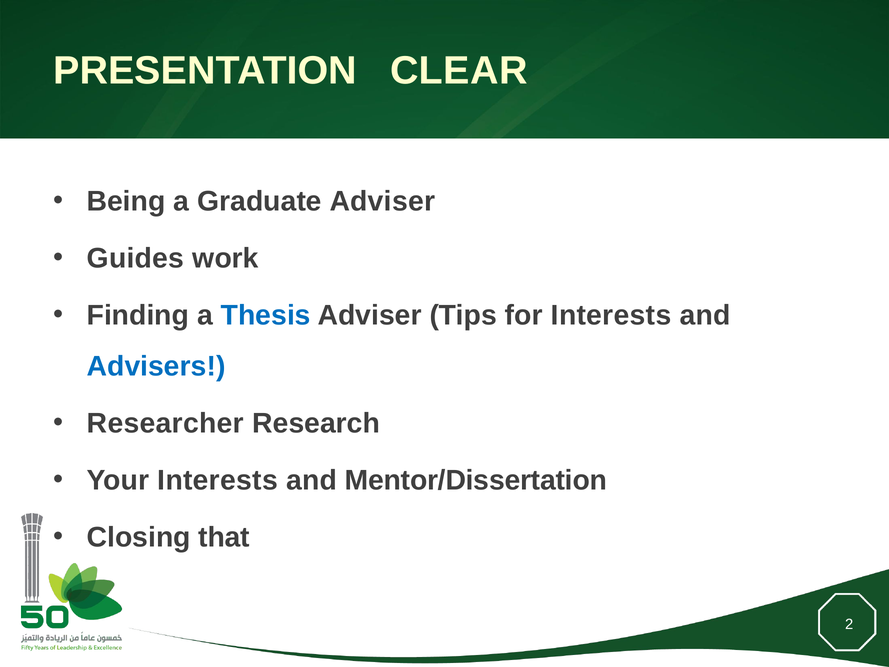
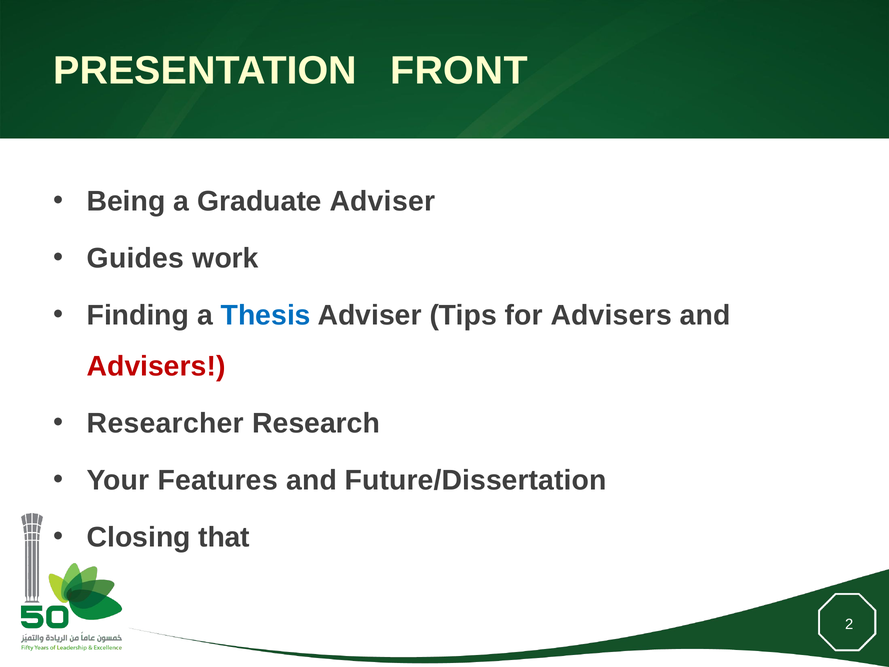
CLEAR: CLEAR -> FRONT (459, 71)
for Interests: Interests -> Advisers (611, 315)
Advisers colour: blue -> red (156, 366)
Your Interests: Interests -> Features (218, 480)
Mentor/Dissertation: Mentor/Dissertation -> Future/Dissertation (476, 480)
